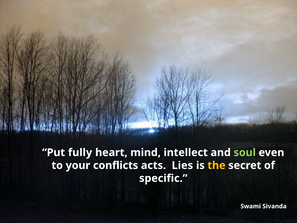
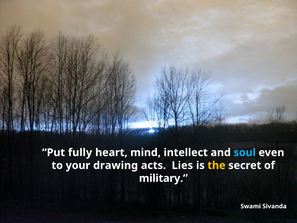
soul colour: light green -> light blue (245, 152)
conflicts: conflicts -> drawing (116, 165)
specific: specific -> military (163, 178)
